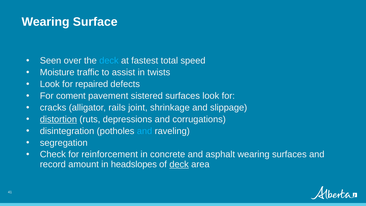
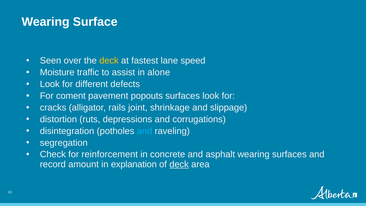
deck colour: light blue -> yellow (109, 61)
total: total -> lane (169, 61)
twists: twists -> alone (159, 72)
repaired: repaired -> different (92, 84)
sistered: sistered -> popouts (147, 96)
distortion underline: present -> none (58, 119)
headslopes: headslopes -> explanation (134, 164)
